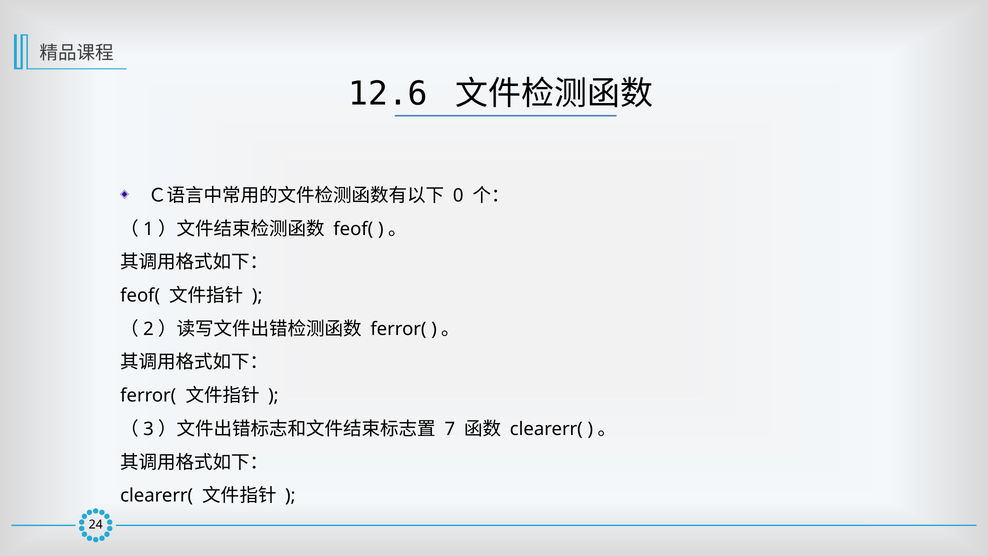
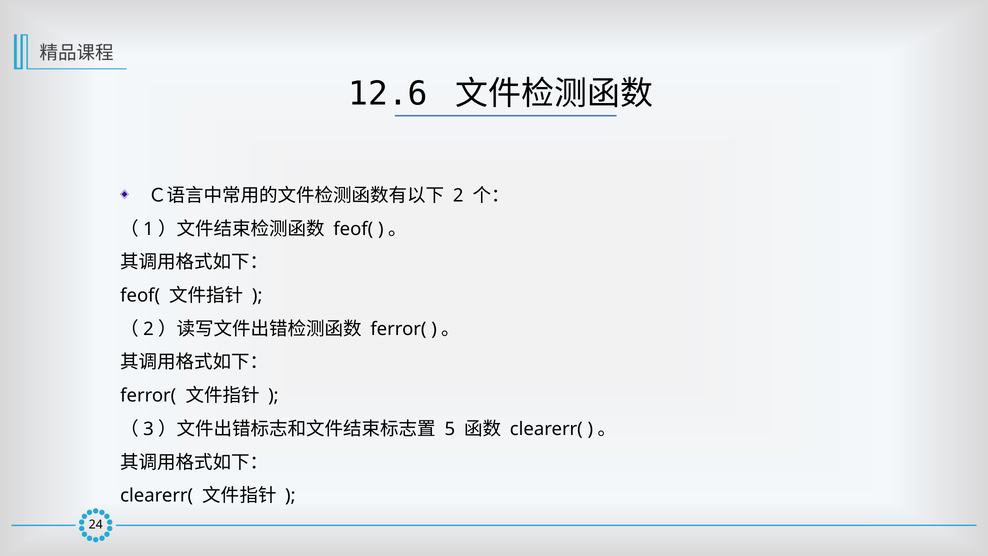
0: 0 -> 2 (458, 195)
7: 7 -> 5 (450, 429)
